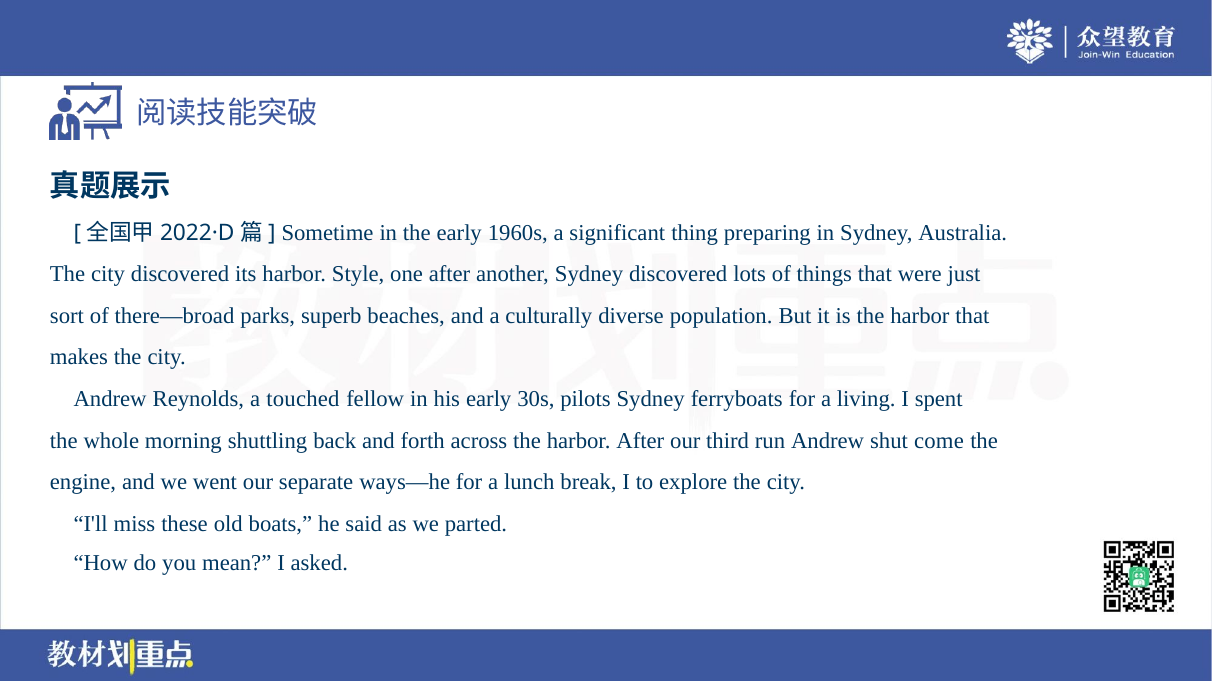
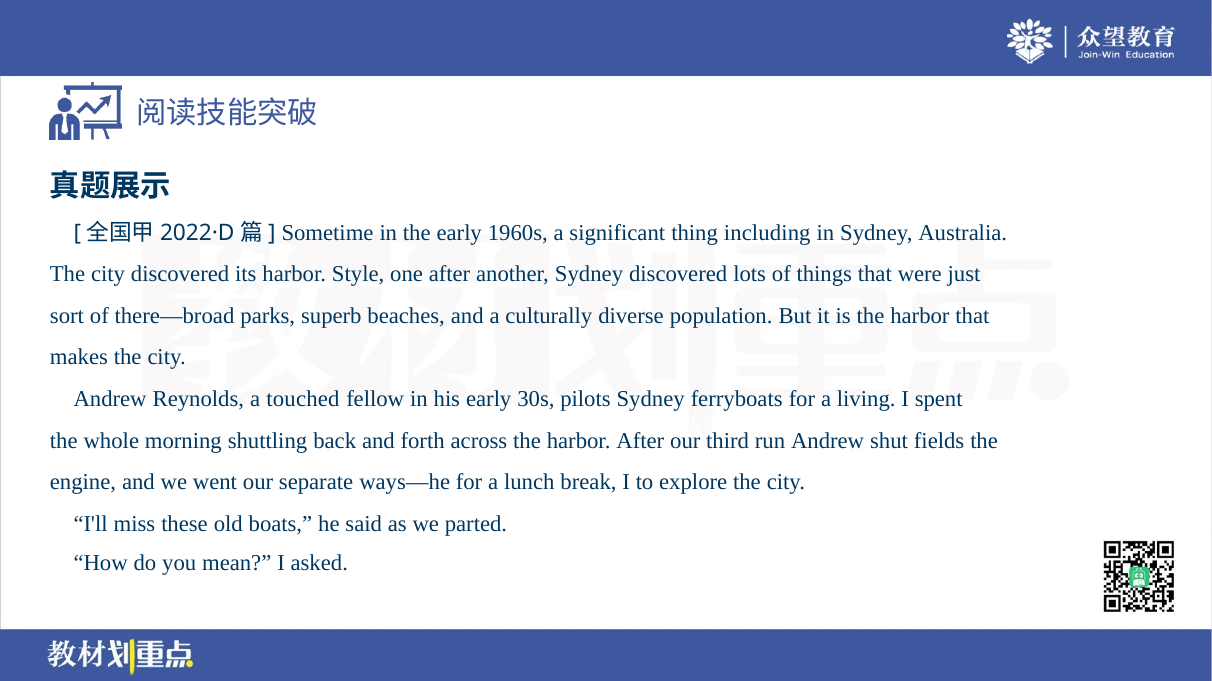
preparing: preparing -> including (767, 233)
come: come -> fields (939, 441)
